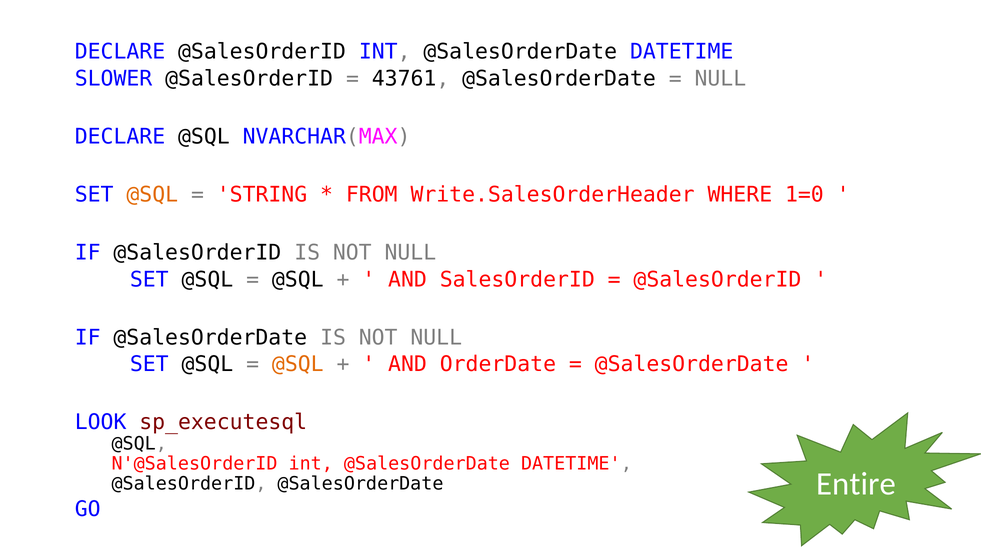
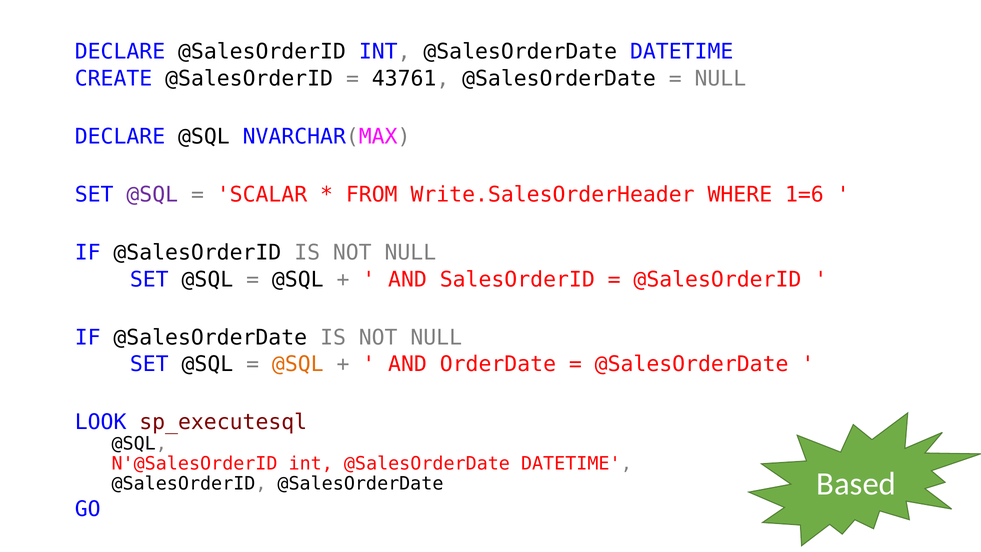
SLOWER: SLOWER -> CREATE (114, 79)
@SQL colour: orange -> purple (152, 195)
STRING: STRING -> SCALAR (262, 195)
1=0: 1=0 -> 1=6 (804, 195)
Entire: Entire -> Based (856, 484)
